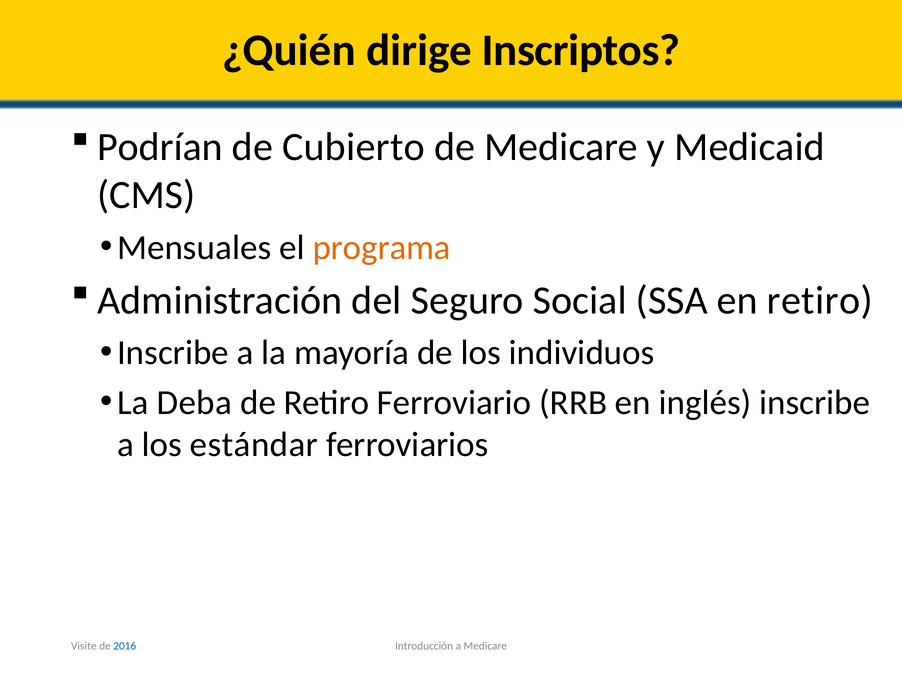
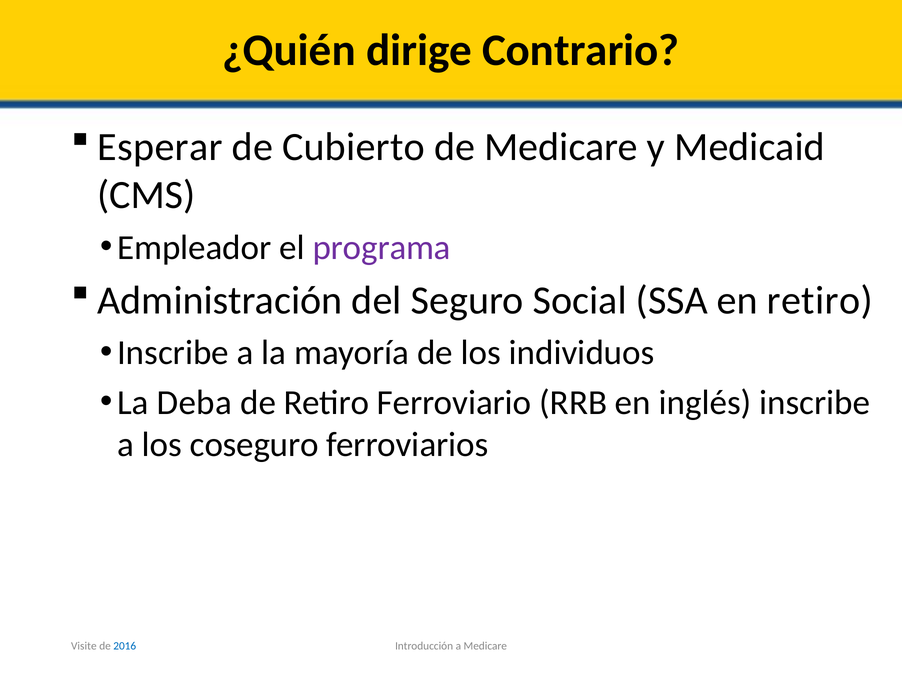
Inscriptos: Inscriptos -> Contrario (581, 50)
Podrían: Podrían -> Esperar (160, 147)
Mensuales: Mensuales -> Empleador (194, 247)
programa colour: orange -> purple (382, 247)
estándar: estándar -> coseguro (254, 444)
